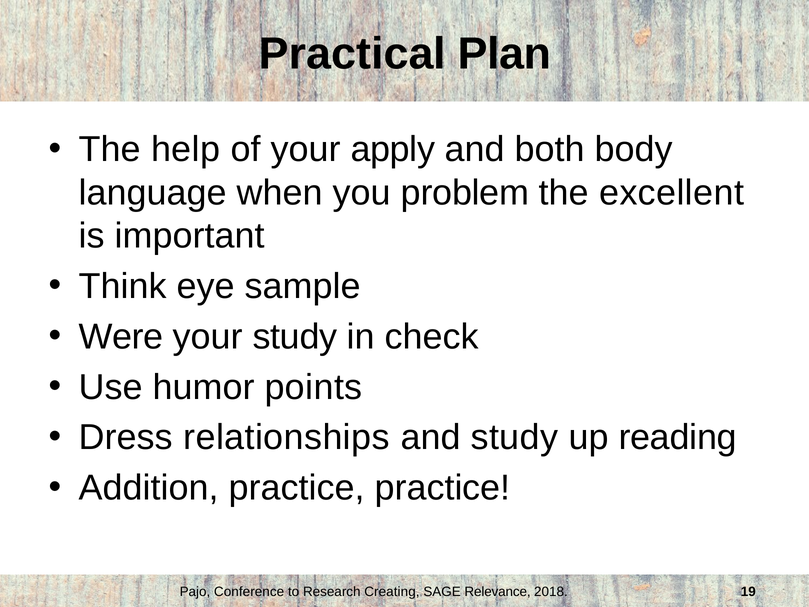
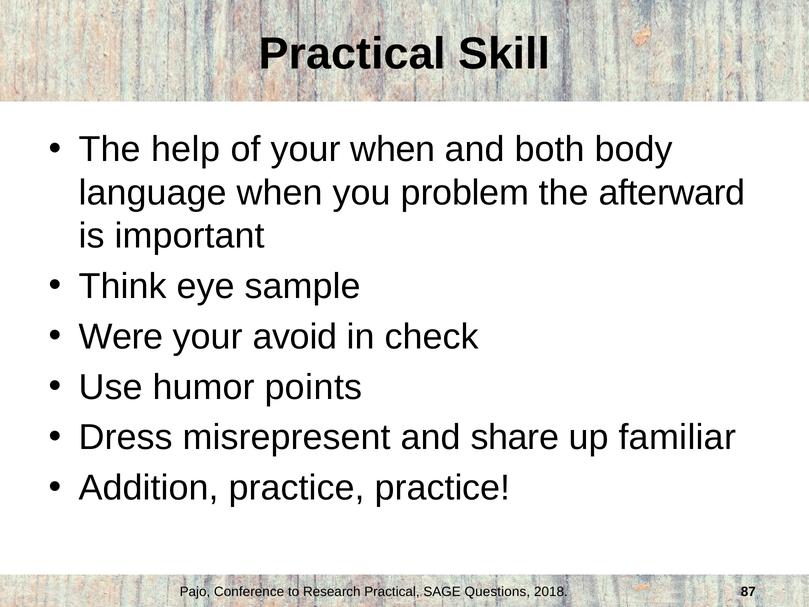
Plan: Plan -> Skill (504, 54)
your apply: apply -> when (393, 150)
excellent: excellent -> afterward (672, 193)
your study: study -> avoid (295, 337)
relationships: relationships -> misrepresent (287, 437)
and study: study -> share (515, 437)
reading: reading -> familiar (677, 437)
Research Creating: Creating -> Practical (392, 592)
Relevance: Relevance -> Questions (497, 592)
19: 19 -> 87 (748, 592)
